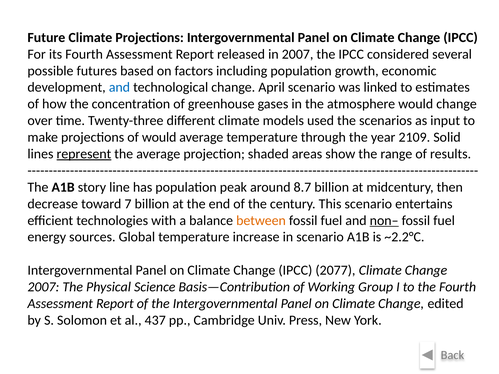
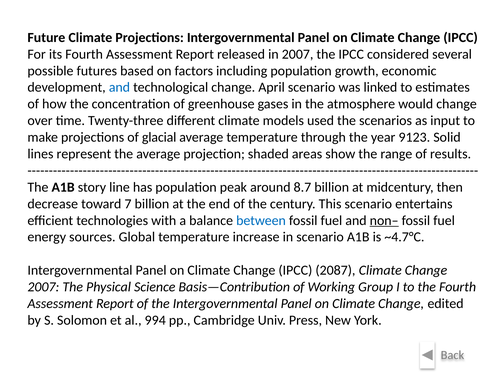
of would: would -> glacial (159, 137)
2109: 2109 -> 9123 (414, 137)
represent underline: present -> none (84, 154)
between colour: orange -> blue (261, 221)
~2.2°C: ~2.2°C -> ~4.7°C (404, 237)
2077: 2077 -> 2087 (335, 271)
437: 437 -> 994 (155, 320)
